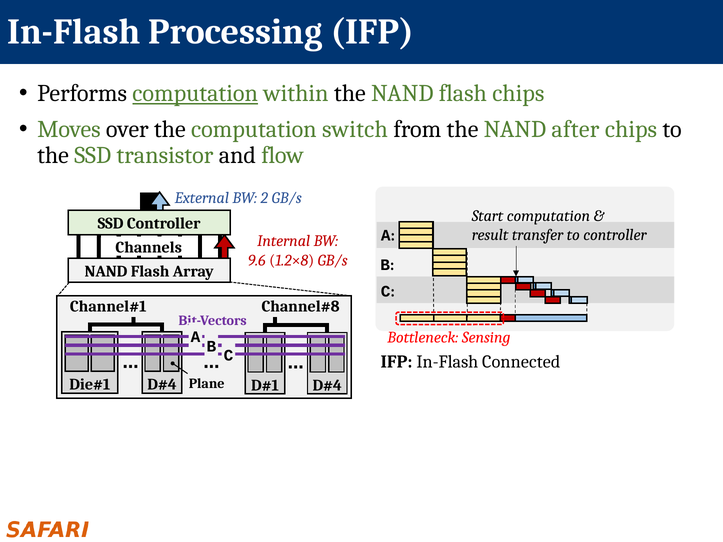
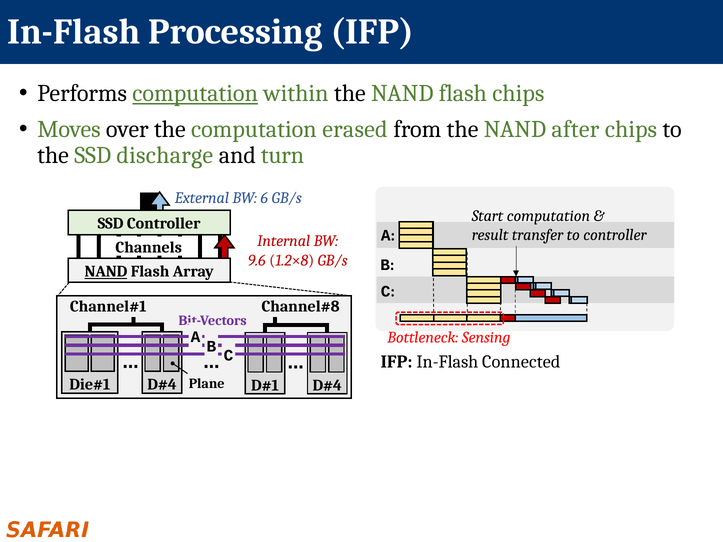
switch: switch -> erased (355, 129)
transistor: transistor -> discharge (165, 155)
flow: flow -> turn (282, 155)
2: 2 -> 6 (264, 198)
NAND underline: none -> present (106, 272)
